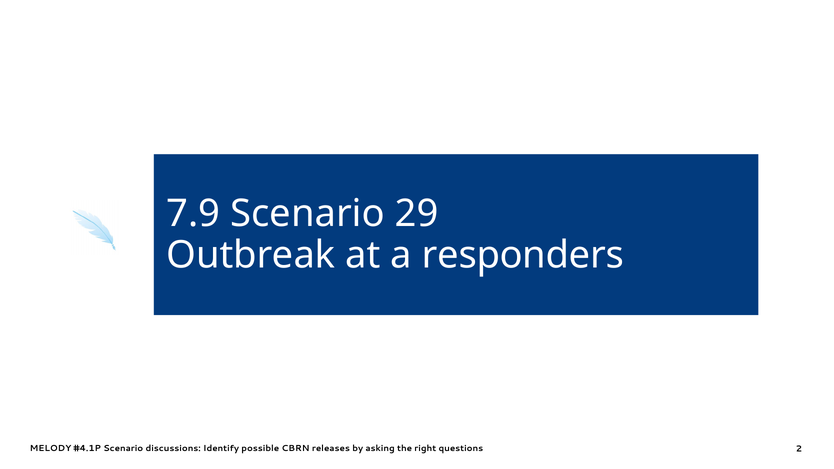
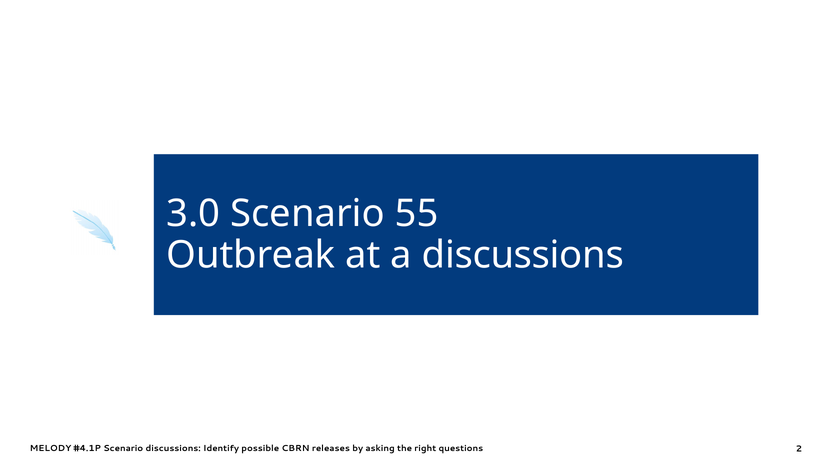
7.9: 7.9 -> 3.0 (193, 214)
29: 29 -> 55 (417, 214)
a responders: responders -> discussions (523, 255)
